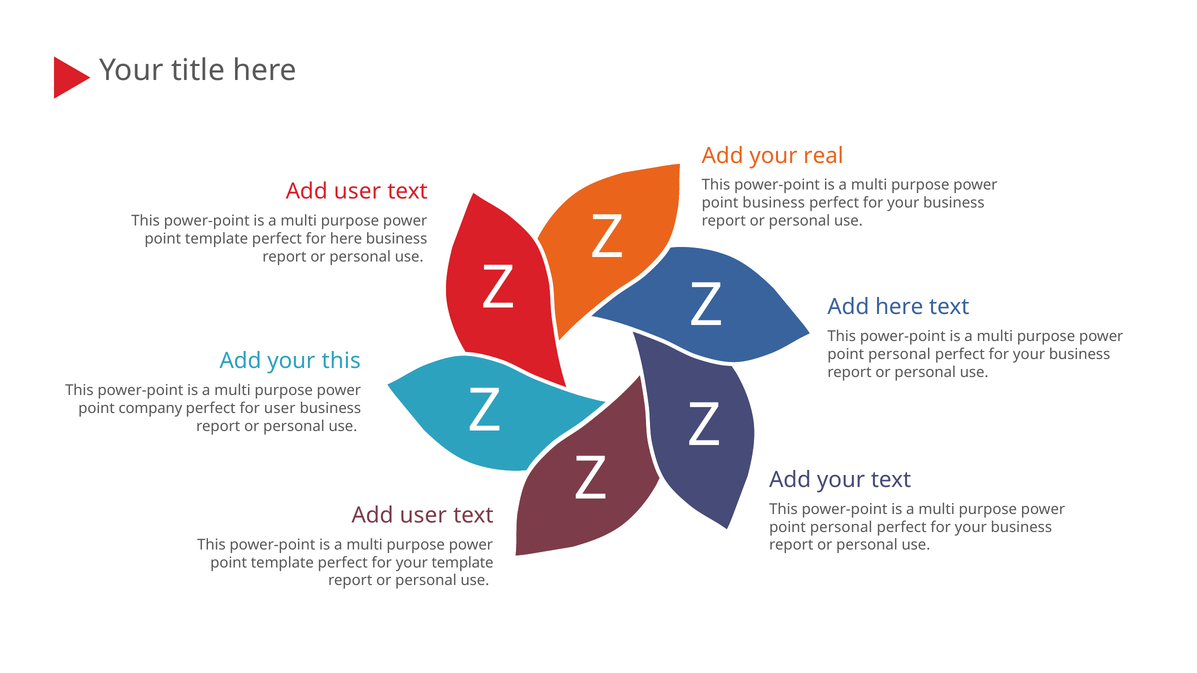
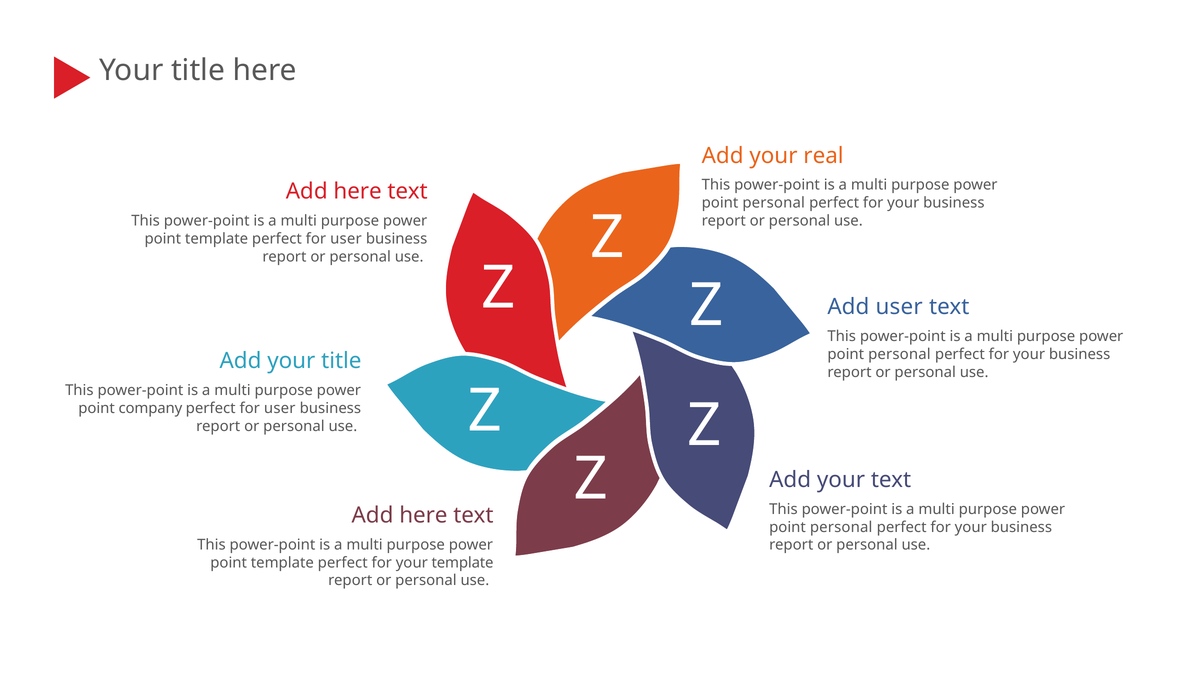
user: user -> here (358, 191)
business: business -> personal (774, 203)
template perfect for here: here -> user (346, 239)
Add here: here -> user (899, 307)
Add your this: this -> title (341, 361)
user: user -> here (423, 515)
